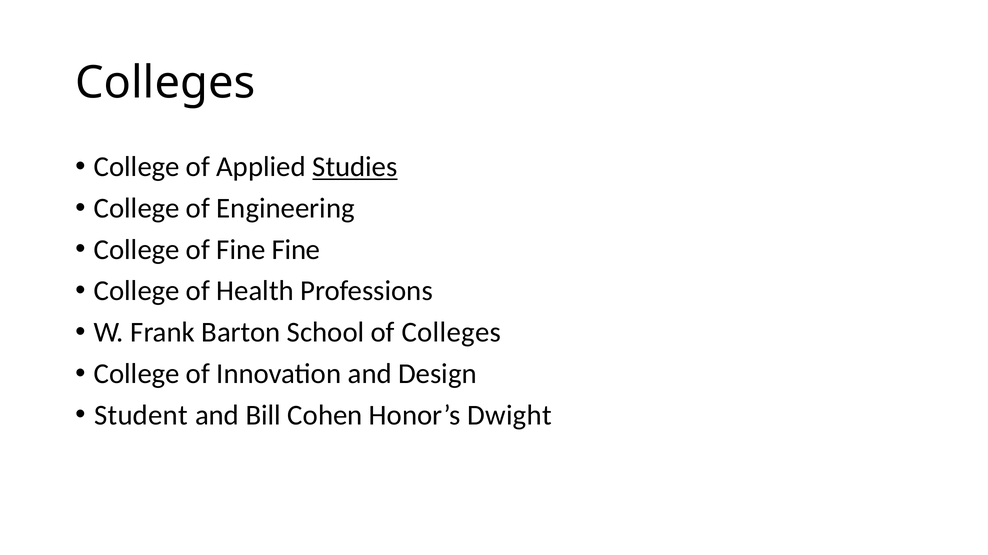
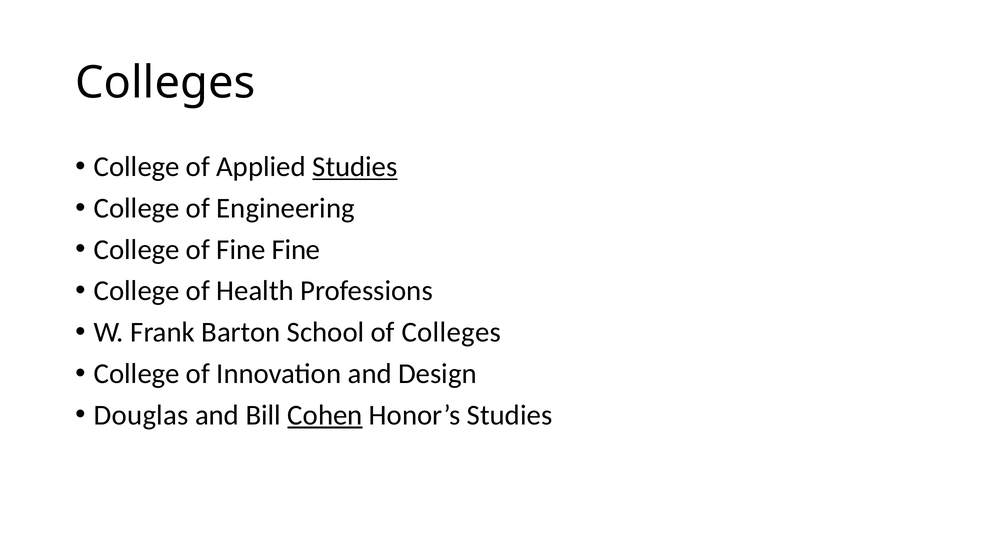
Student: Student -> Douglas (141, 416)
Cohen underline: none -> present (325, 416)
Honor’s Dwight: Dwight -> Studies (510, 416)
